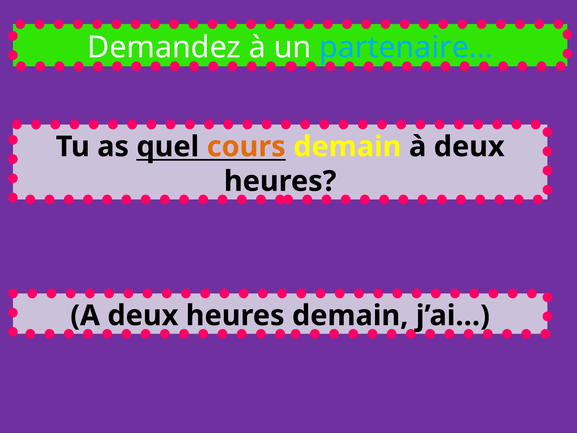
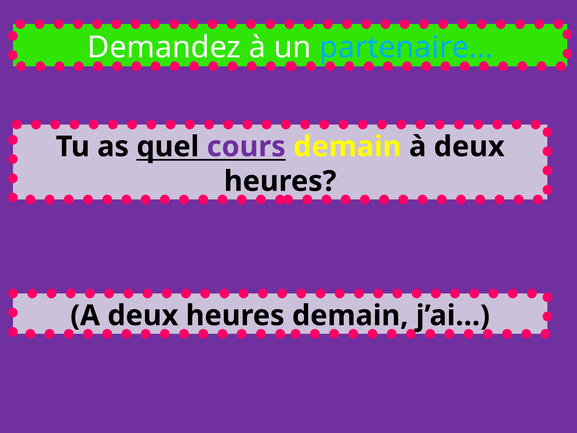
cours colour: orange -> purple (246, 147)
